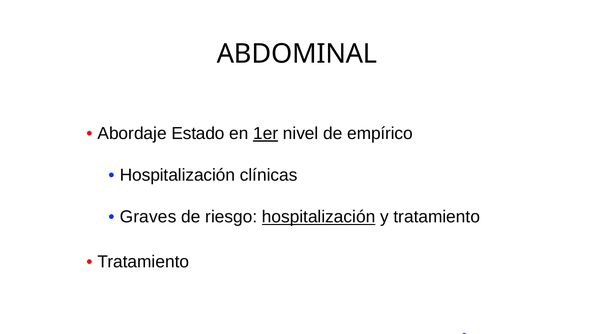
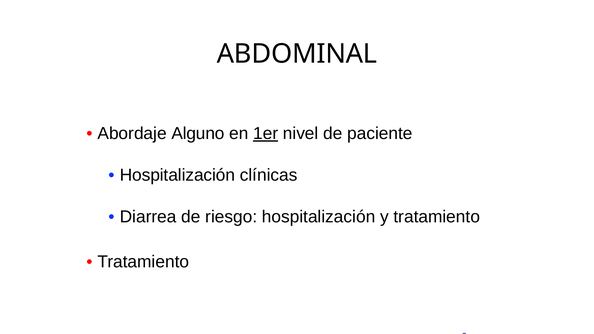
Estado: Estado -> Alguno (198, 134)
empírico: empírico -> paciente (380, 134)
Graves: Graves -> Diarrea (148, 217)
hospitalización underline: present -> none (319, 217)
